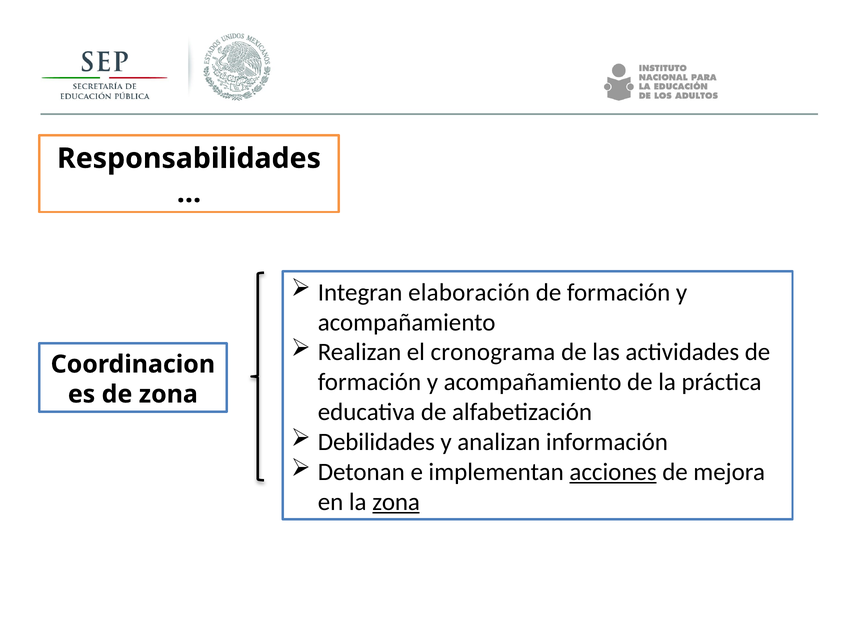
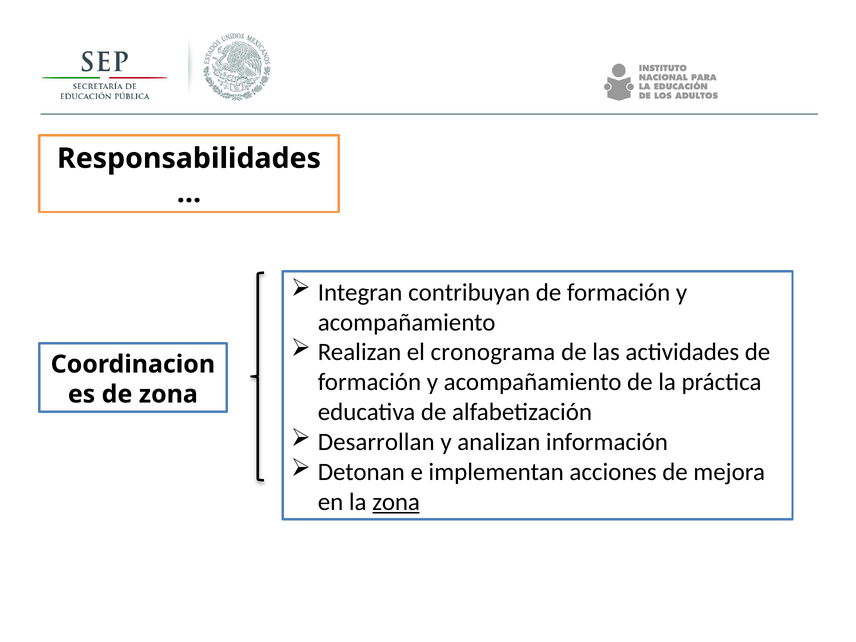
elaboración: elaboración -> contribuyan (469, 292)
Debilidades: Debilidades -> Desarrollan (376, 442)
acciones underline: present -> none (613, 472)
